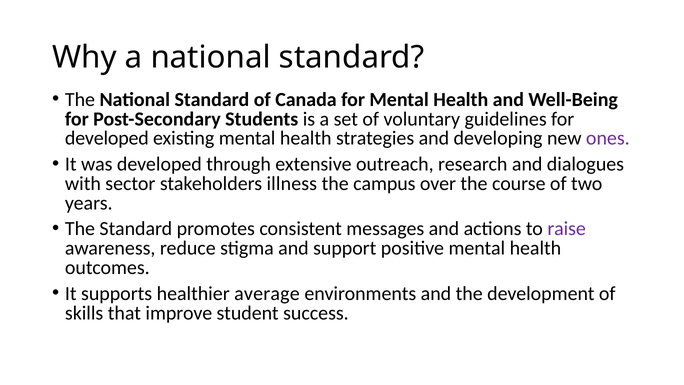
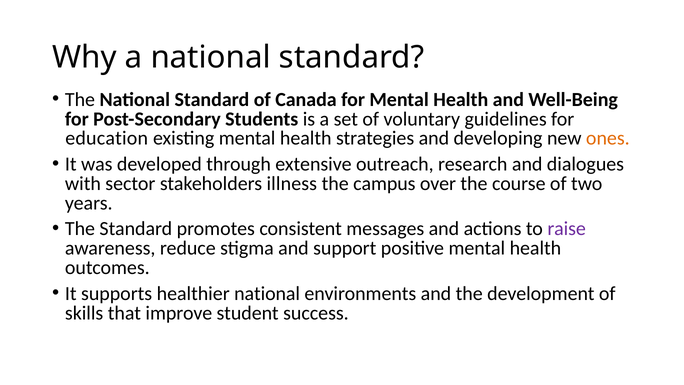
developed: developed -> education (107, 138)
ones colour: purple -> orange (608, 138)
healthier average: average -> national (267, 293)
